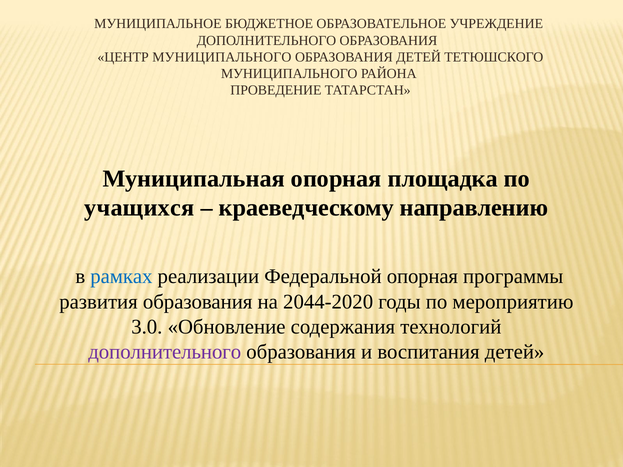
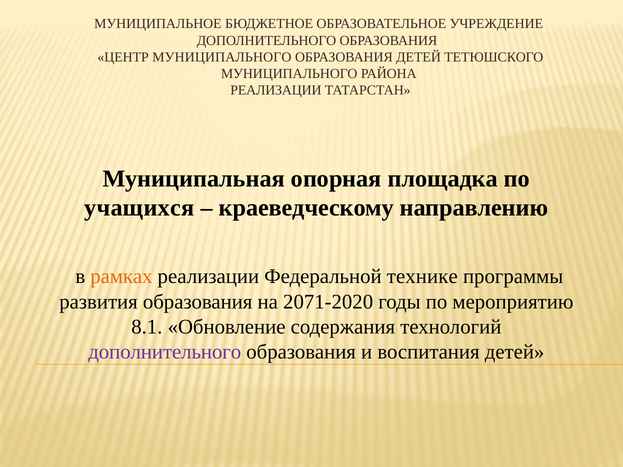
ПРОВЕДЕНИЕ: ПРОВЕДЕНИЕ -> РЕАЛИЗАЦИИ (276, 90)
рамках colour: blue -> orange (121, 277)
Федеральной опорная: опорная -> технике (422, 277)
2044-2020: 2044-2020 -> 2071-2020 (328, 302)
3.0: 3.0 -> 8.1 (147, 327)
